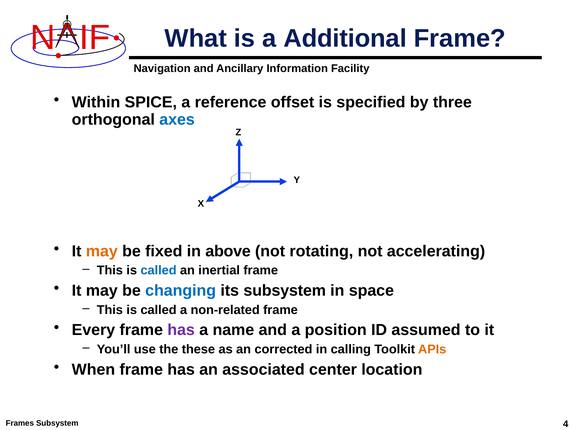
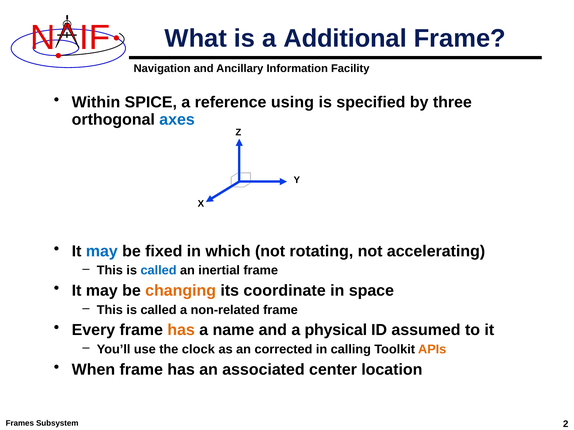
offset: offset -> using (292, 102)
may colour: orange -> blue (102, 252)
above: above -> which (228, 252)
changing colour: blue -> orange (181, 291)
its subsystem: subsystem -> coordinate (285, 291)
has colour: purple -> orange (181, 331)
position: position -> physical (336, 331)
these: these -> clock (198, 350)
4: 4 -> 2 (566, 425)
